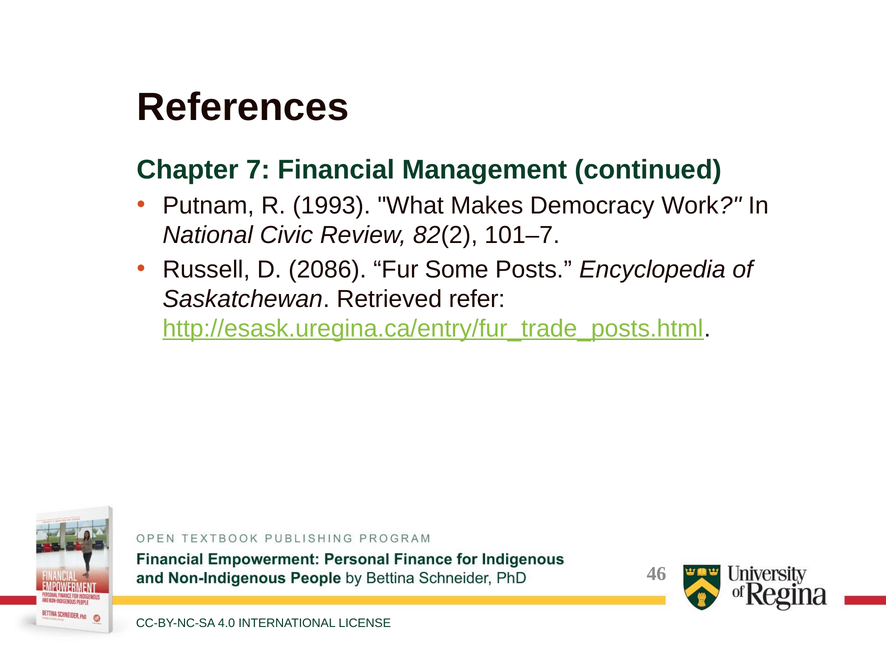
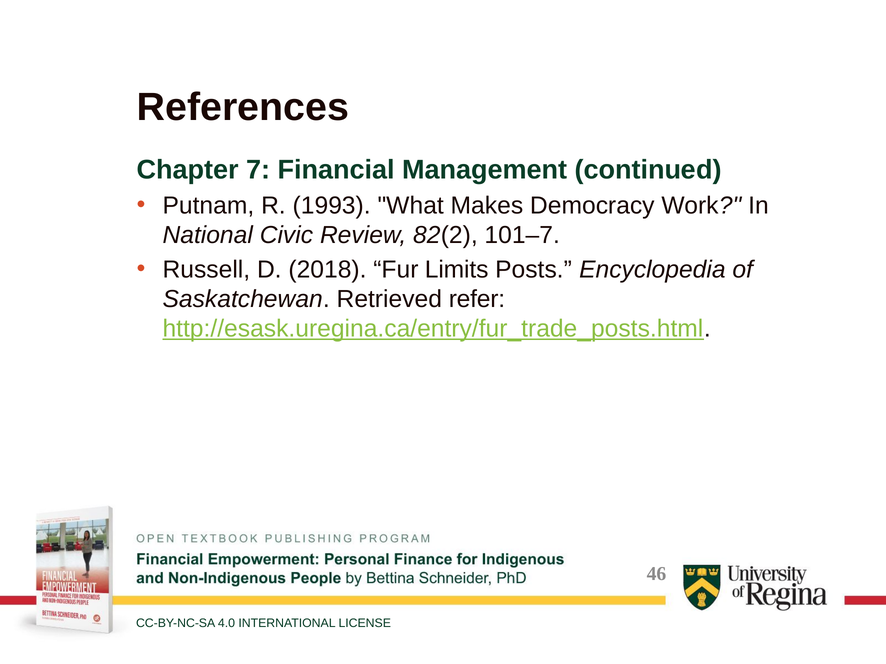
2086: 2086 -> 2018 (327, 270)
Some: Some -> Limits (457, 270)
